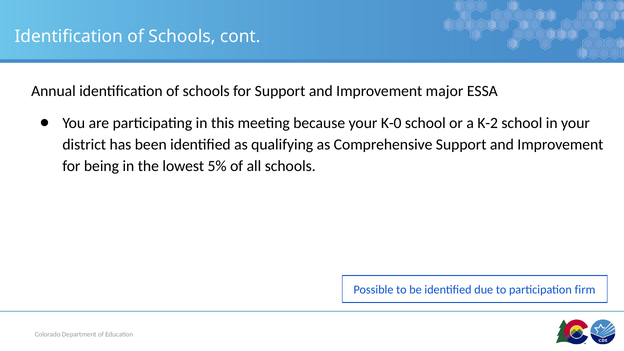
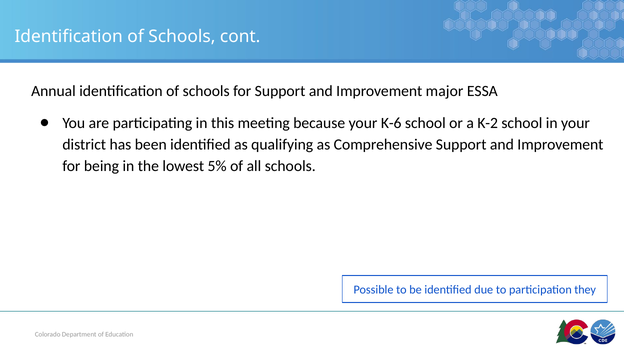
K-0: K-0 -> K-6 (391, 123)
firm: firm -> they (585, 290)
